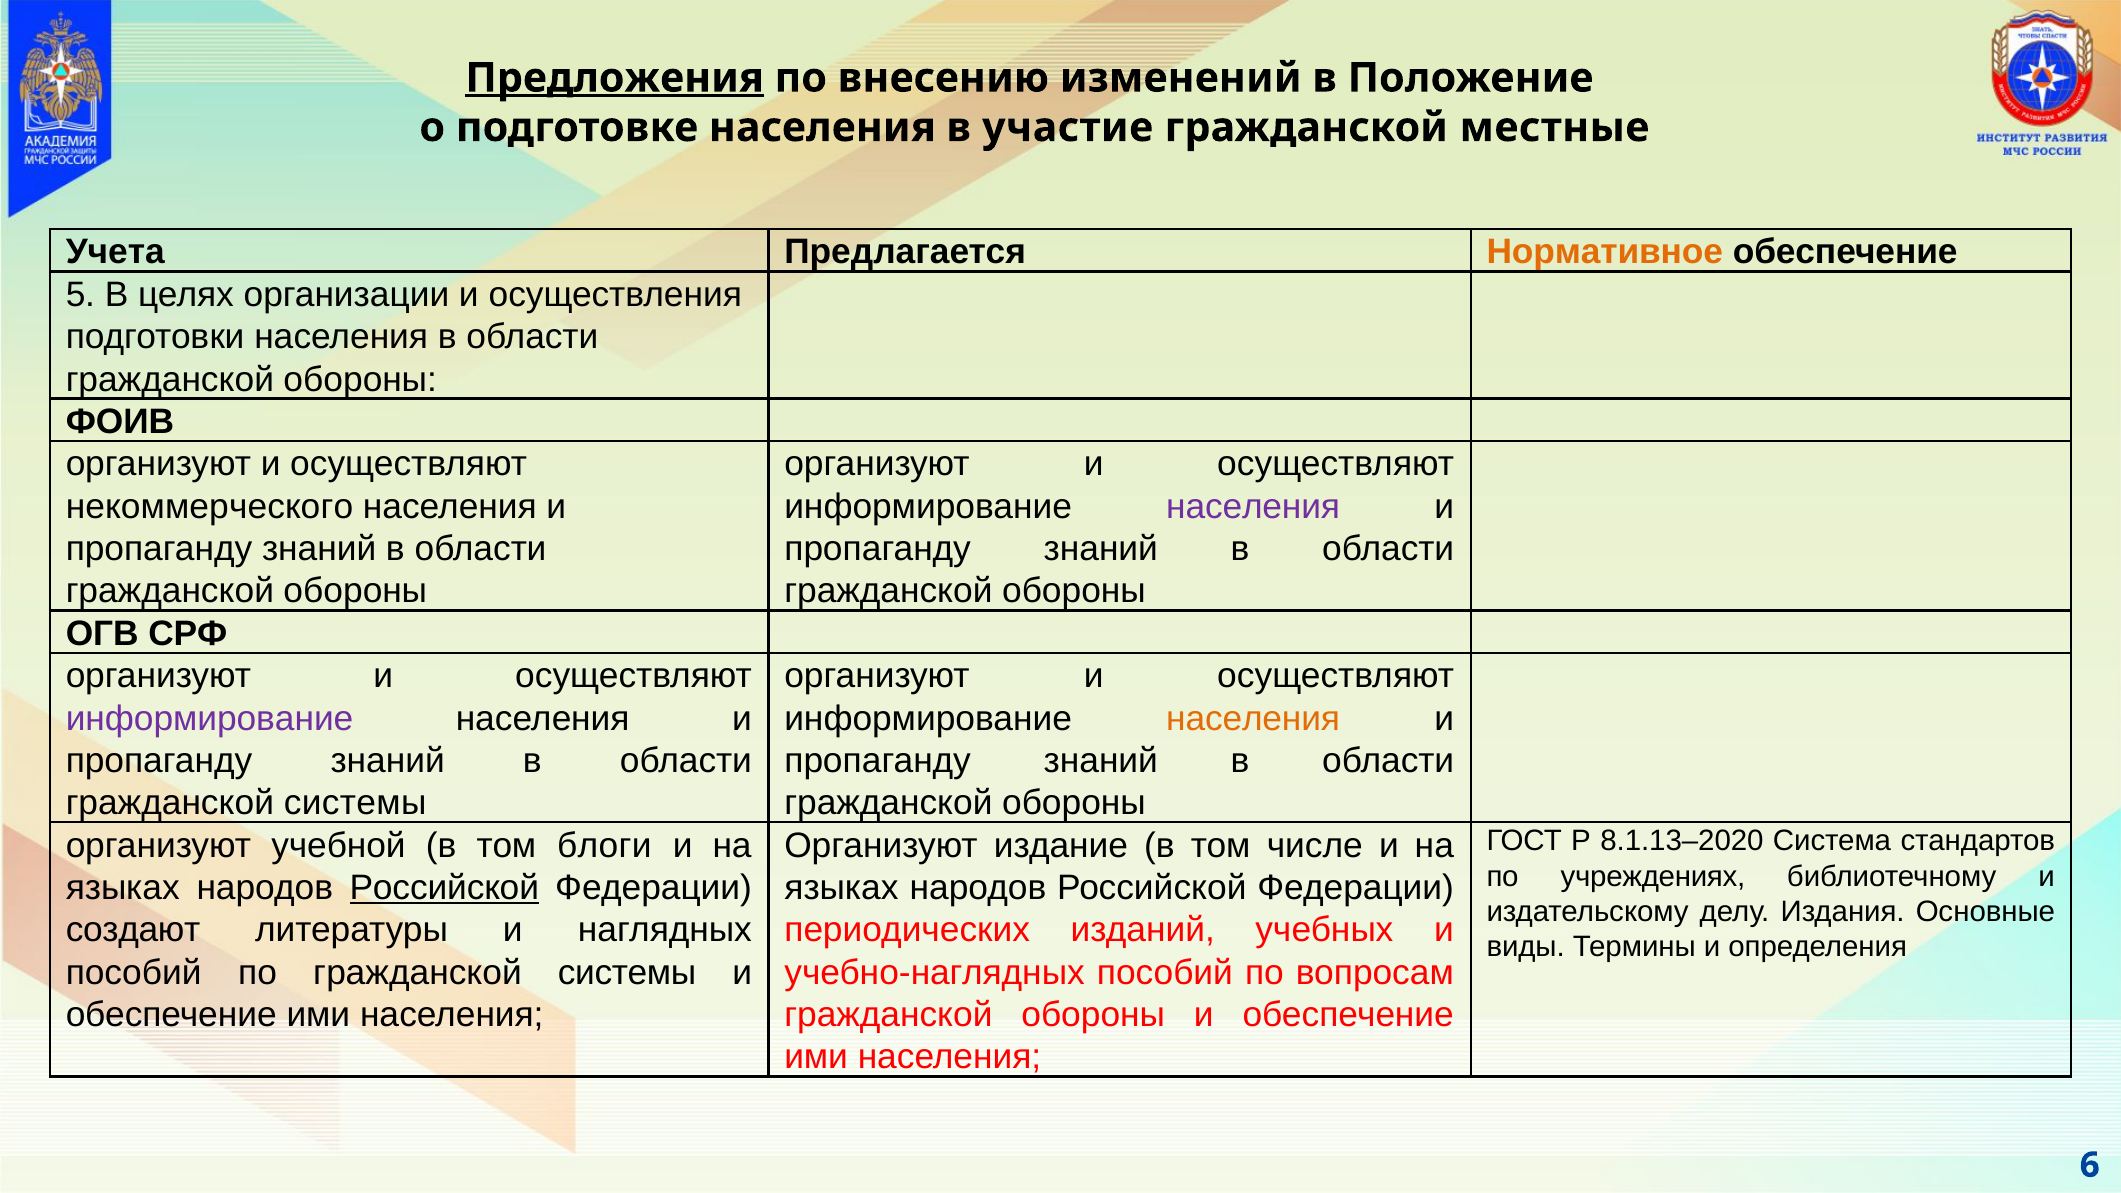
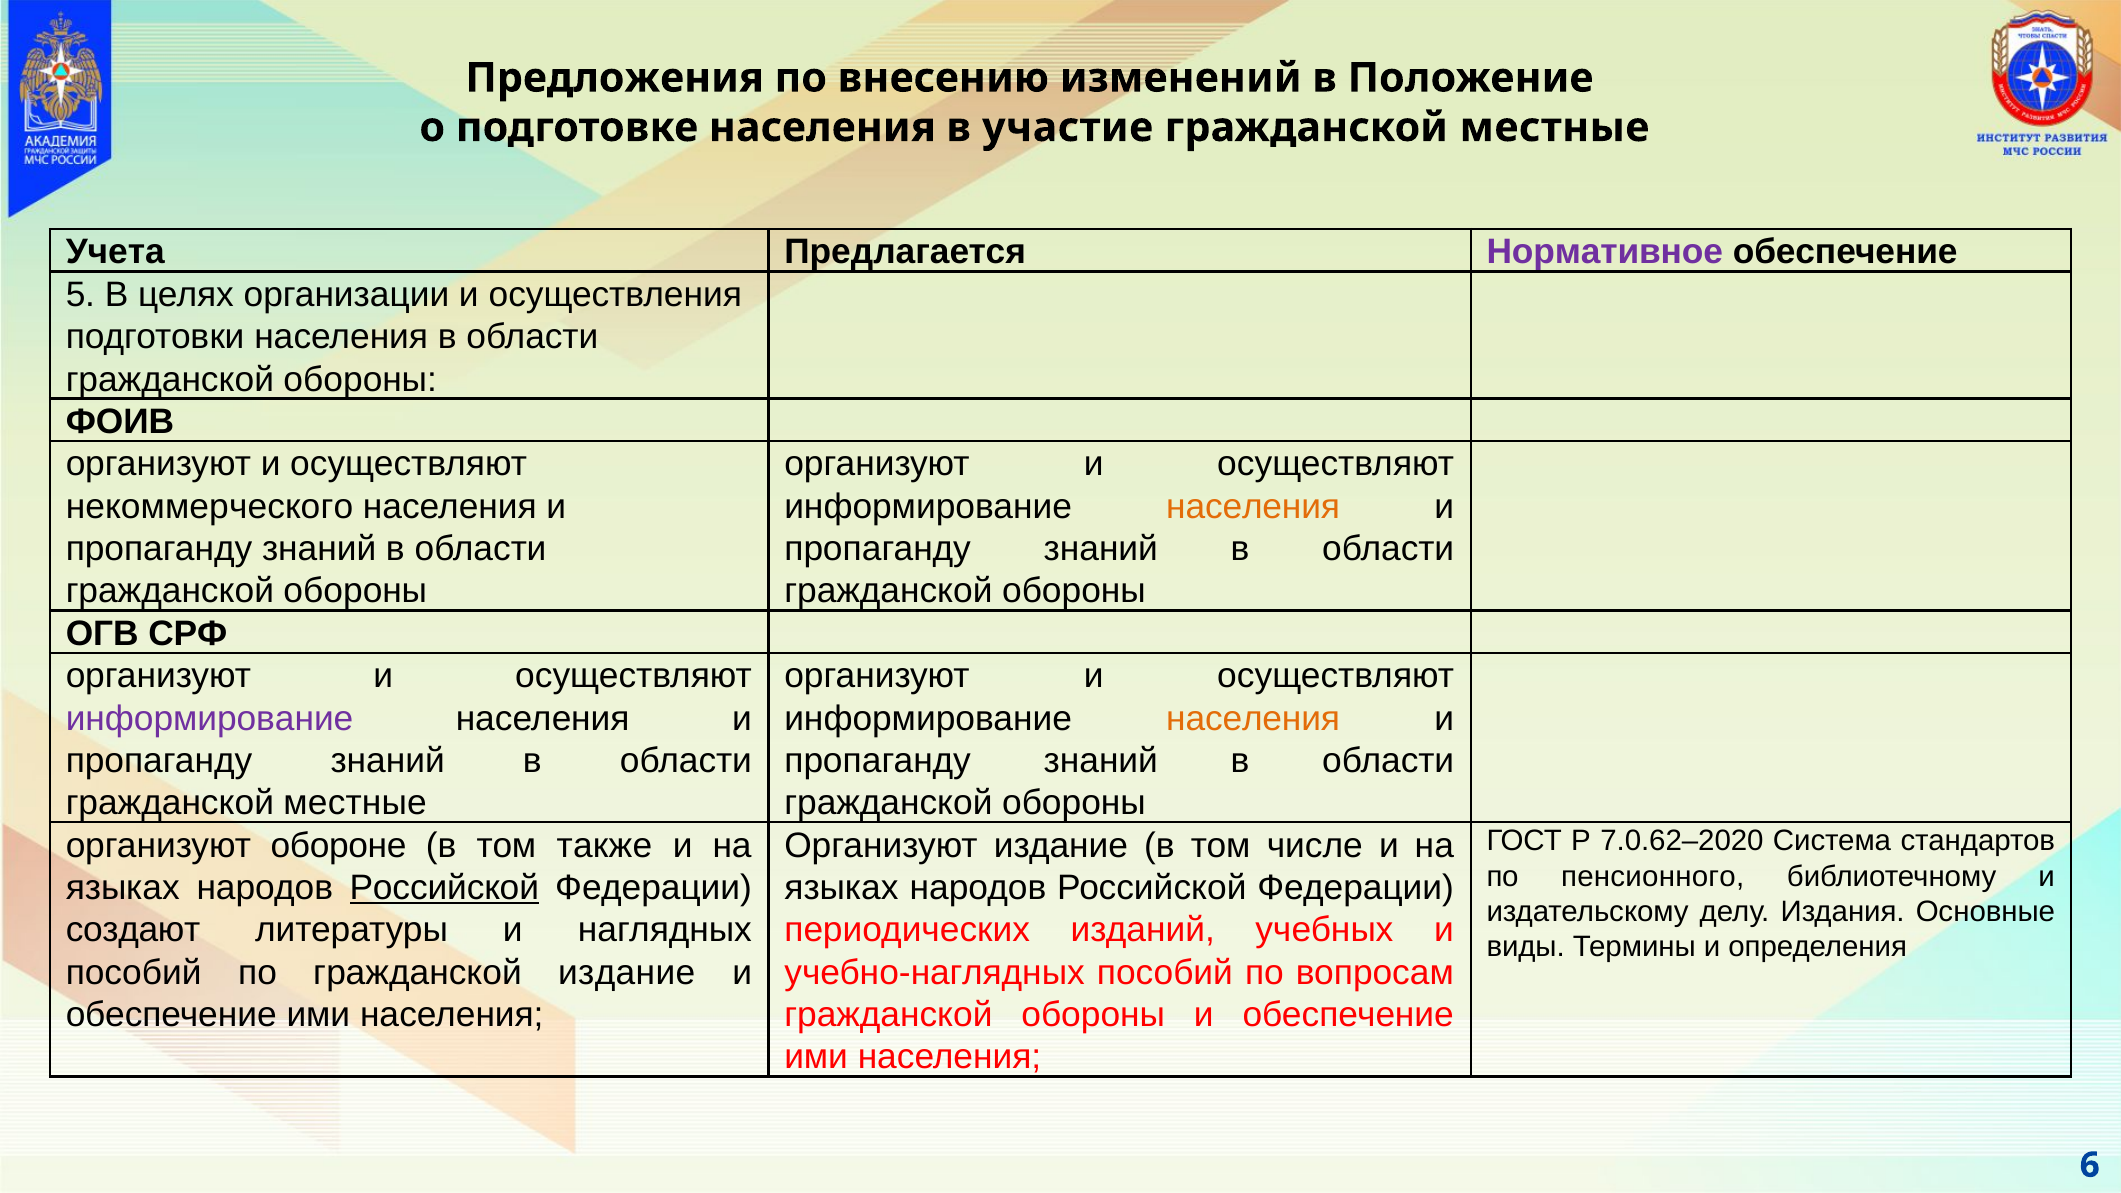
Предложения underline: present -> none (615, 78)
Нормативное colour: orange -> purple (1605, 252)
населения colour: purple -> orange (1253, 507)
системы: системы -> местные (355, 803)
8.1.13–2020: 8.1.13–2020 -> 7.0.62–2020 (1682, 841)
учебной: учебной -> обороне (339, 846)
блоги: блоги -> также (604, 846)
учреждениях: учреждениях -> пенсионного (1653, 877)
по гражданской системы: системы -> издание (627, 973)
